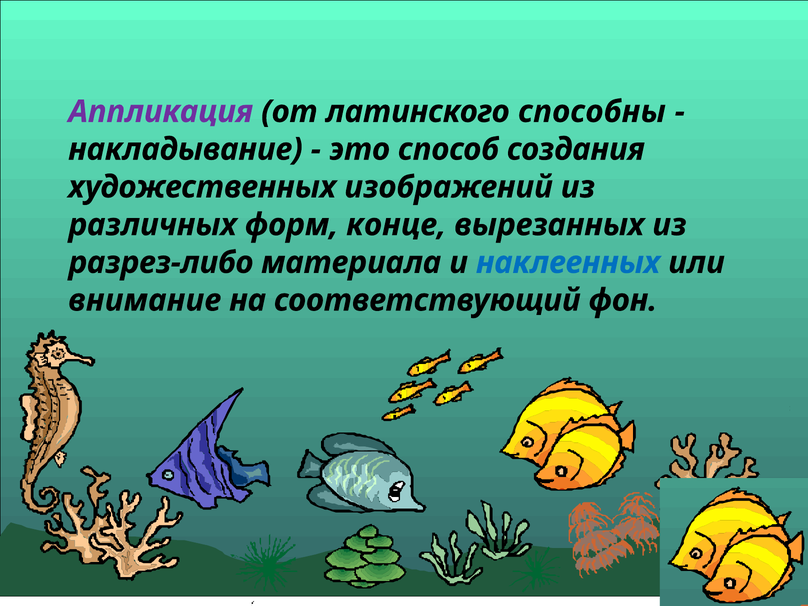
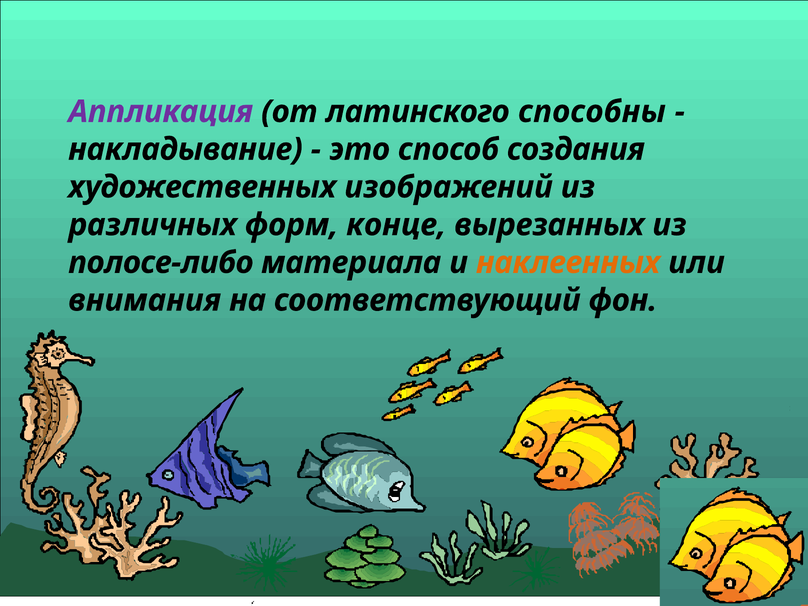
разрез-либо: разрез-либо -> полосе-либо (161, 263)
наклеенных colour: blue -> orange (568, 263)
внимание: внимание -> внимания (145, 300)
